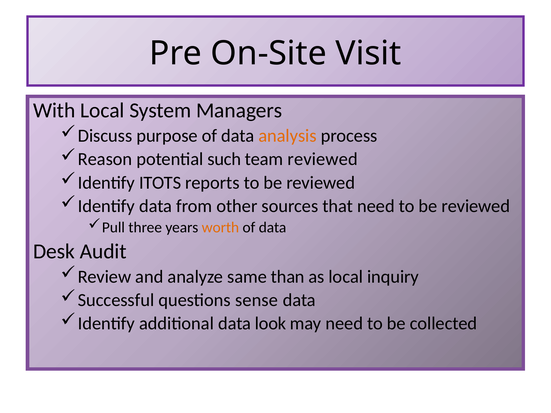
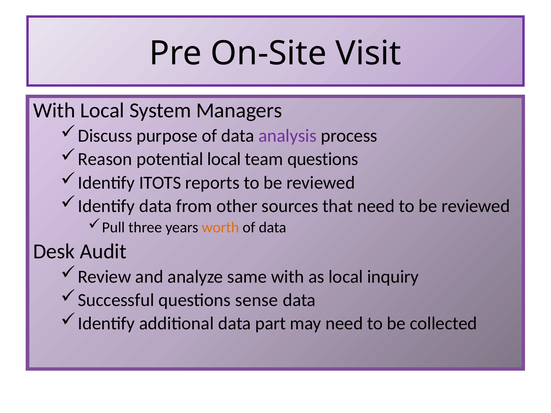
analysis colour: orange -> purple (288, 136)
potential such: such -> local (224, 159)
team reviewed: reviewed -> questions (323, 159)
same than: than -> with (288, 277)
look: look -> part (271, 324)
